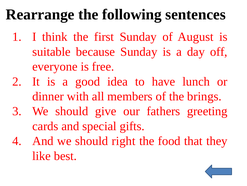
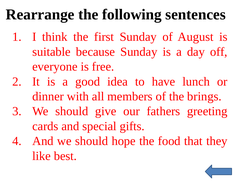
right: right -> hope (124, 140)
